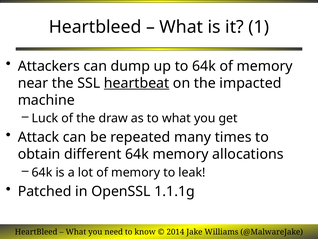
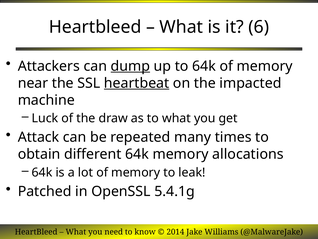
1: 1 -> 6 (259, 27)
dump underline: none -> present (130, 66)
1.1.1g: 1.1.1g -> 5.4.1g (175, 191)
